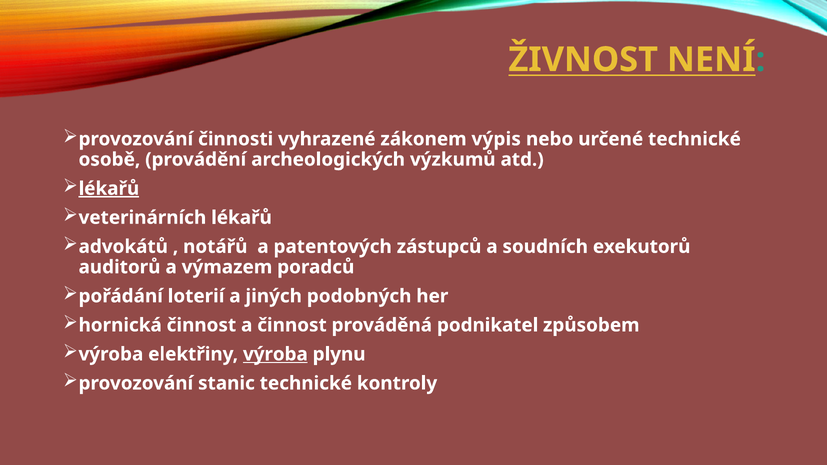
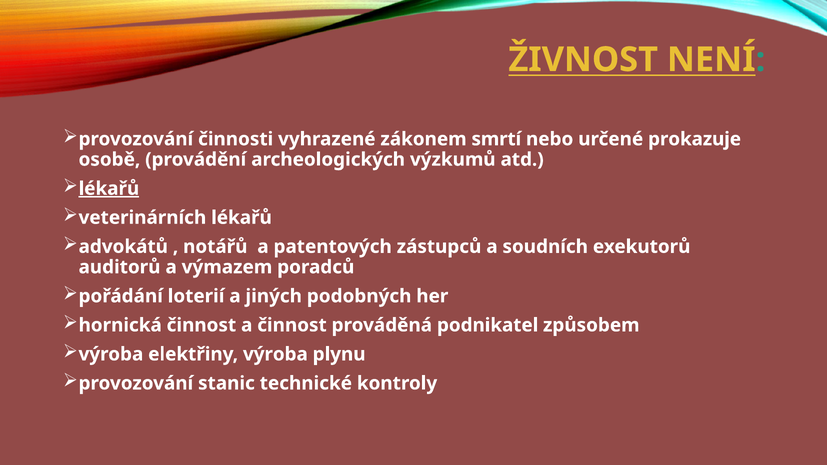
výpis: výpis -> smrtí (496, 139)
určené technické: technické -> prokazuje (695, 139)
výroba underline: present -> none (275, 354)
